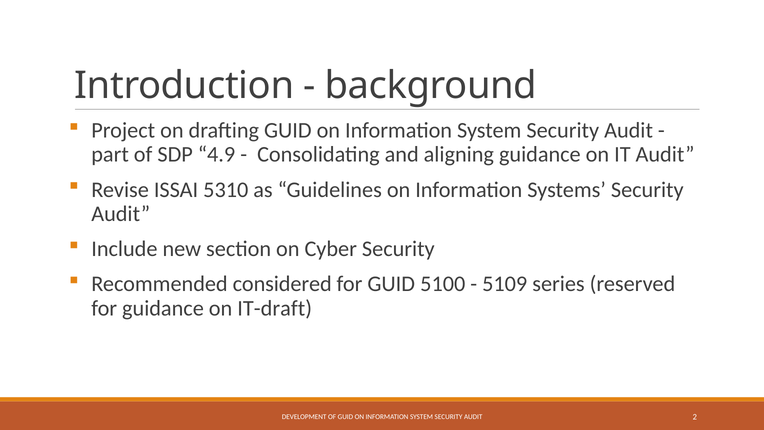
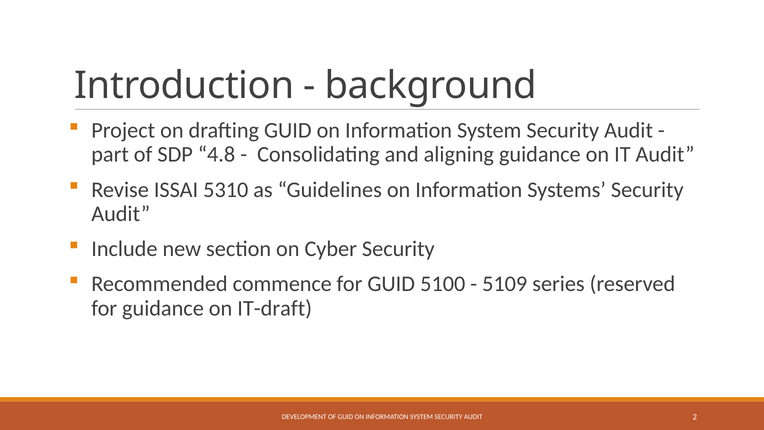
4.9: 4.9 -> 4.8 (217, 154)
considered: considered -> commence (282, 284)
